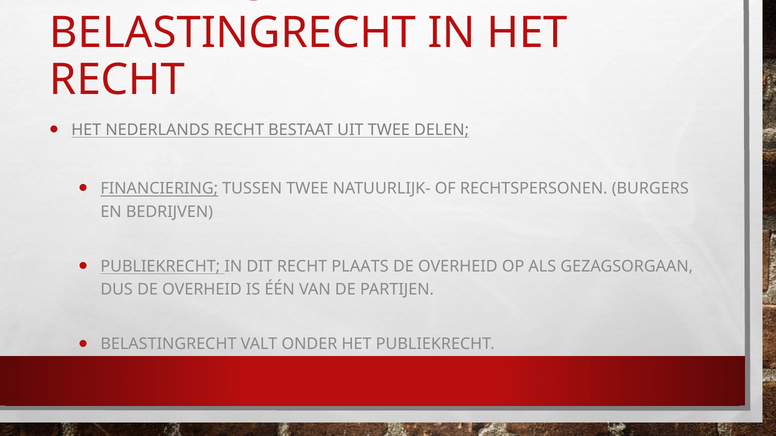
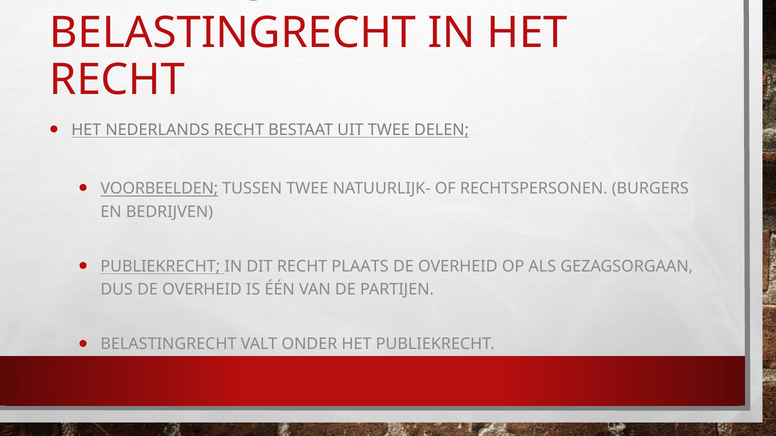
FINANCIERING: FINANCIERING -> VOORBEELDEN (159, 189)
